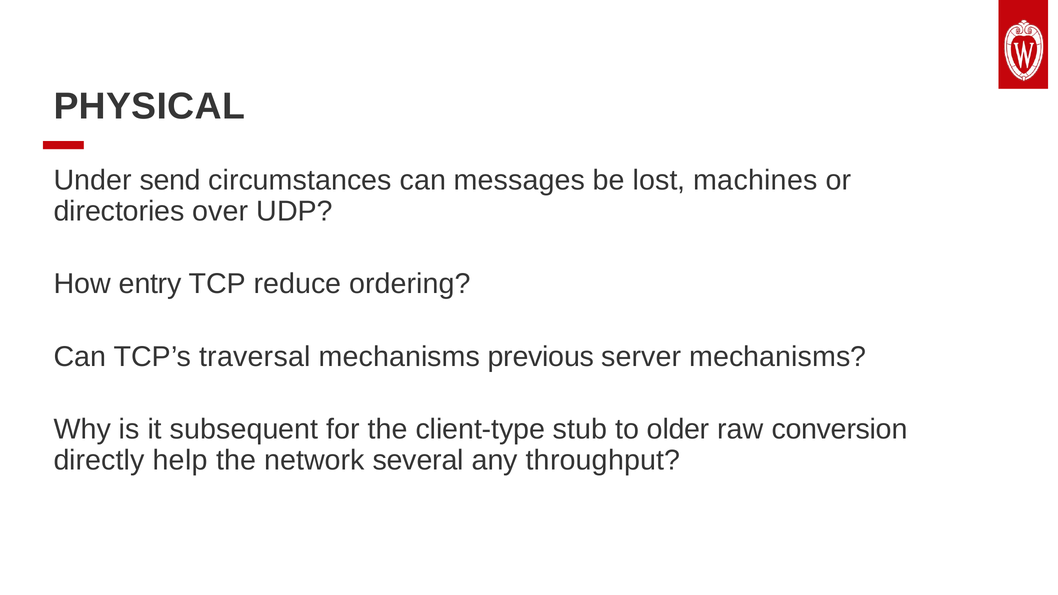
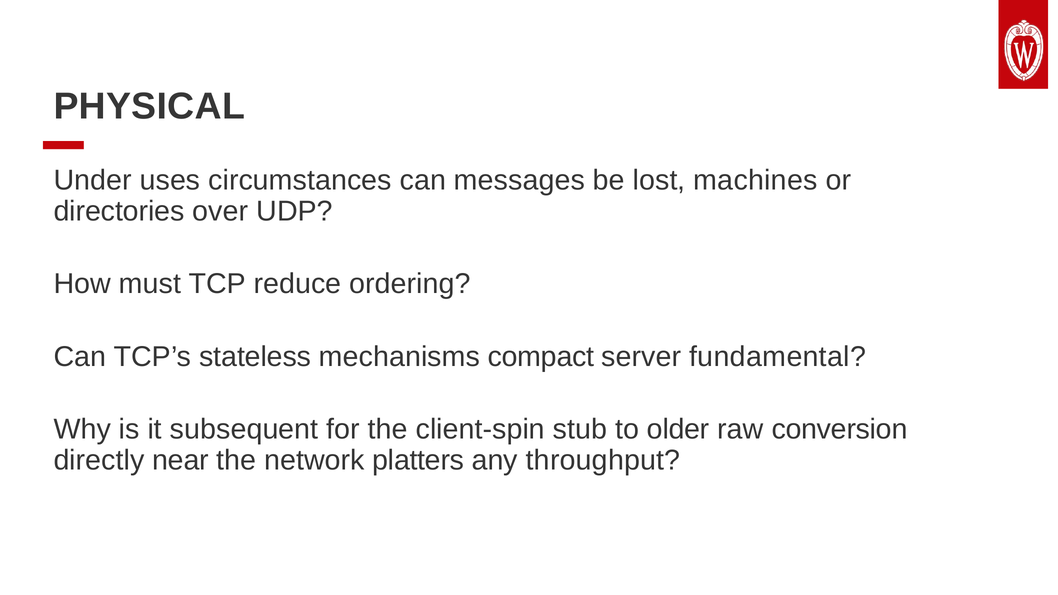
send: send -> uses (170, 180)
entry: entry -> must (150, 284)
traversal: traversal -> stateless (255, 357)
previous: previous -> compact (541, 357)
server mechanisms: mechanisms -> fundamental (778, 357)
client-type: client-type -> client-spin (480, 429)
help: help -> near (180, 460)
several: several -> platters (418, 460)
